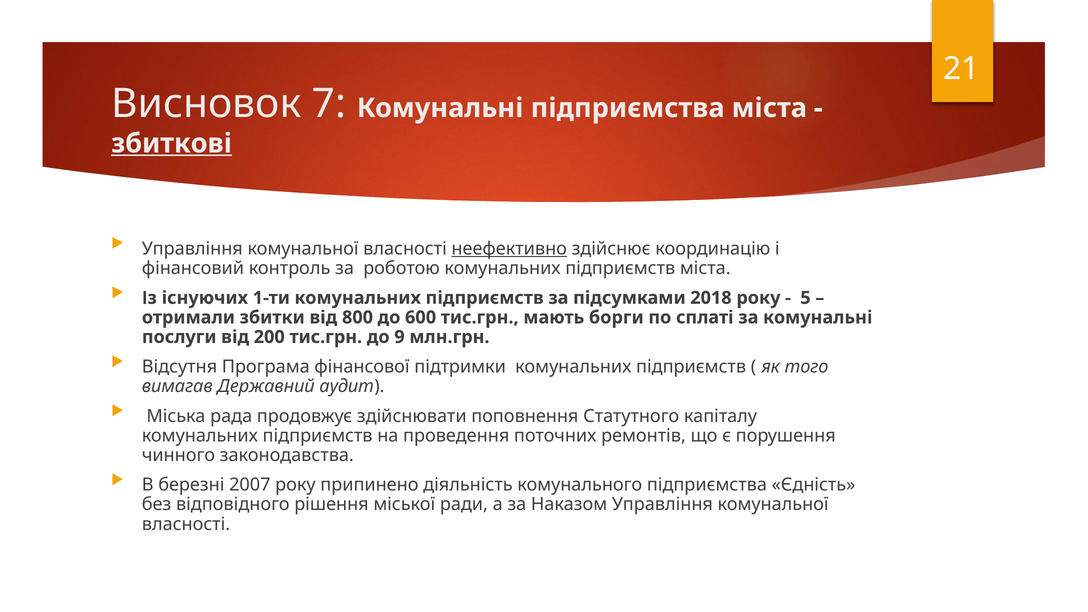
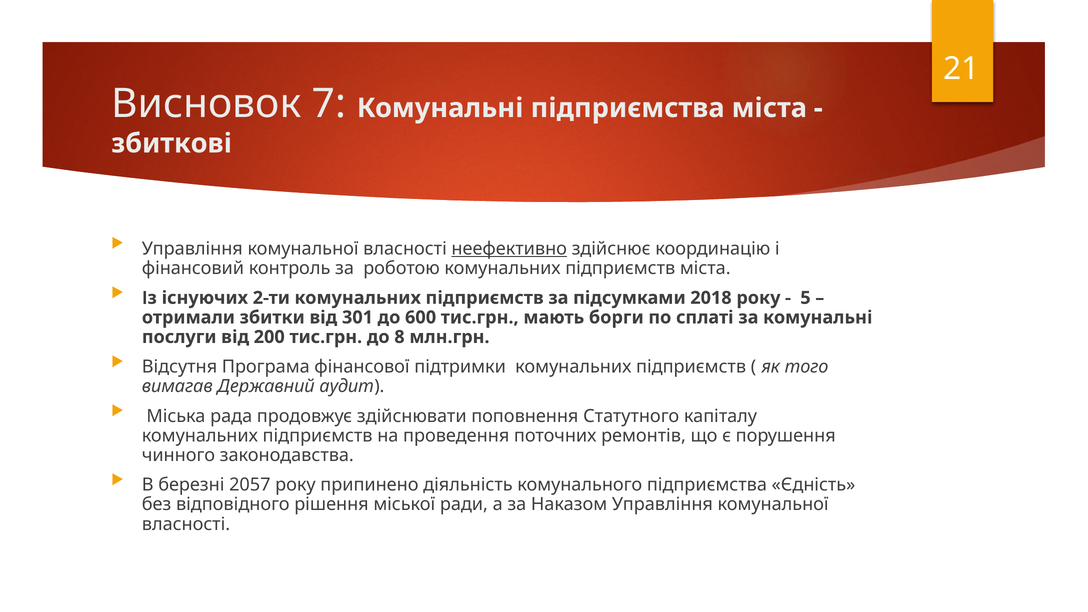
збиткові underline: present -> none (172, 143)
1-ти: 1-ти -> 2-ти (271, 298)
800: 800 -> 301 (358, 317)
9: 9 -> 8 (399, 337)
2007: 2007 -> 2057 (250, 485)
